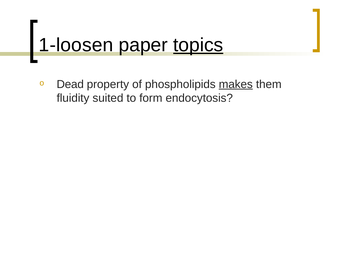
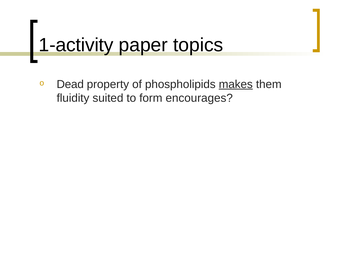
1-loosen: 1-loosen -> 1-activity (76, 45)
topics underline: present -> none (198, 45)
endocytosis: endocytosis -> encourages (199, 98)
